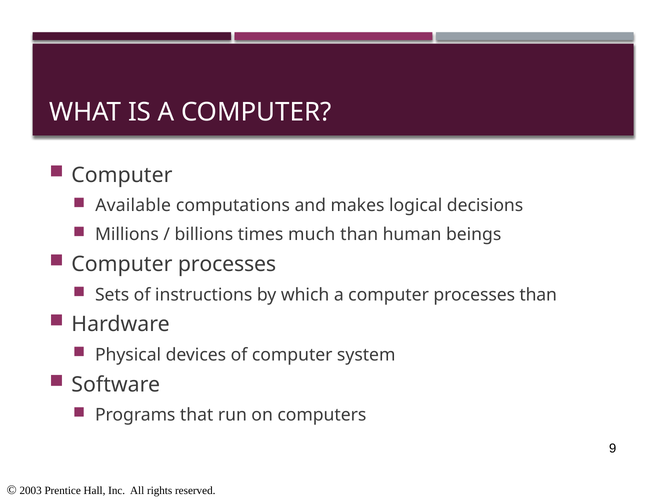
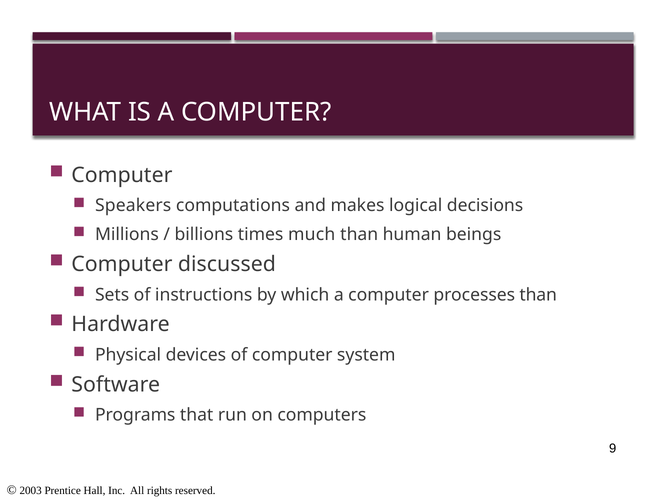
Available: Available -> Speakers (133, 206)
processes: processes -> discussed (227, 264)
